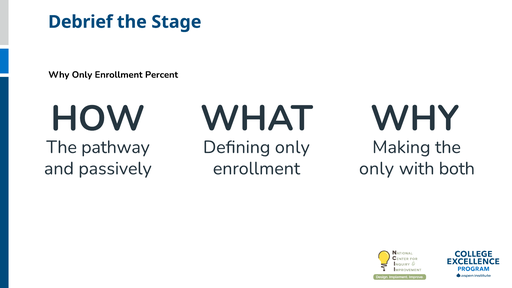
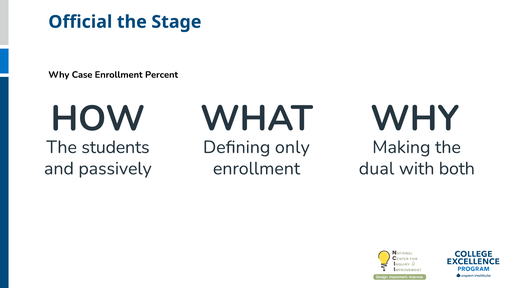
Debrief: Debrief -> Official (80, 22)
Why Only: Only -> Case (82, 75)
pathway: pathway -> students (115, 147)
only: only -> dual (377, 168)
